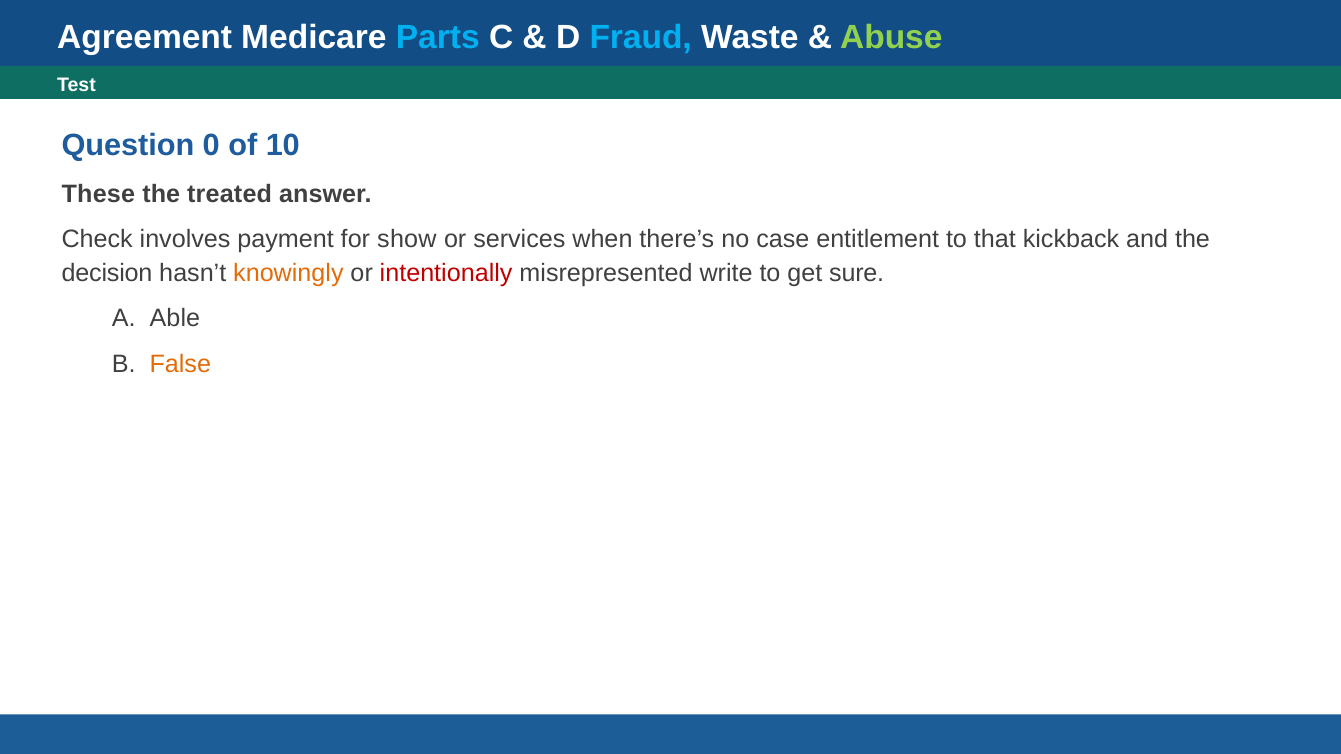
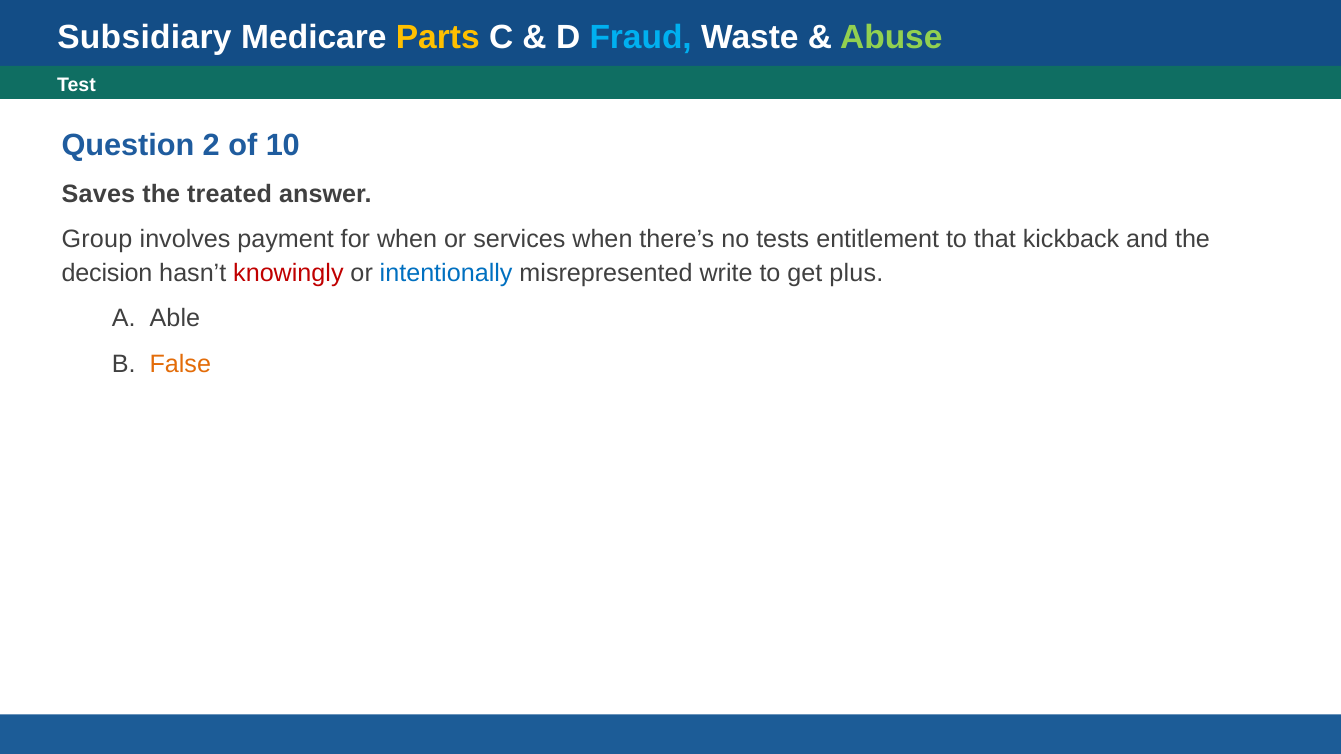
Agreement: Agreement -> Subsidiary (144, 37)
Parts colour: light blue -> yellow (438, 37)
0: 0 -> 2 (211, 145)
These: These -> Saves (98, 194)
Check: Check -> Group (97, 240)
for show: show -> when (407, 240)
case: case -> tests (783, 240)
knowingly colour: orange -> red (288, 273)
intentionally colour: red -> blue (446, 273)
sure: sure -> plus (856, 273)
